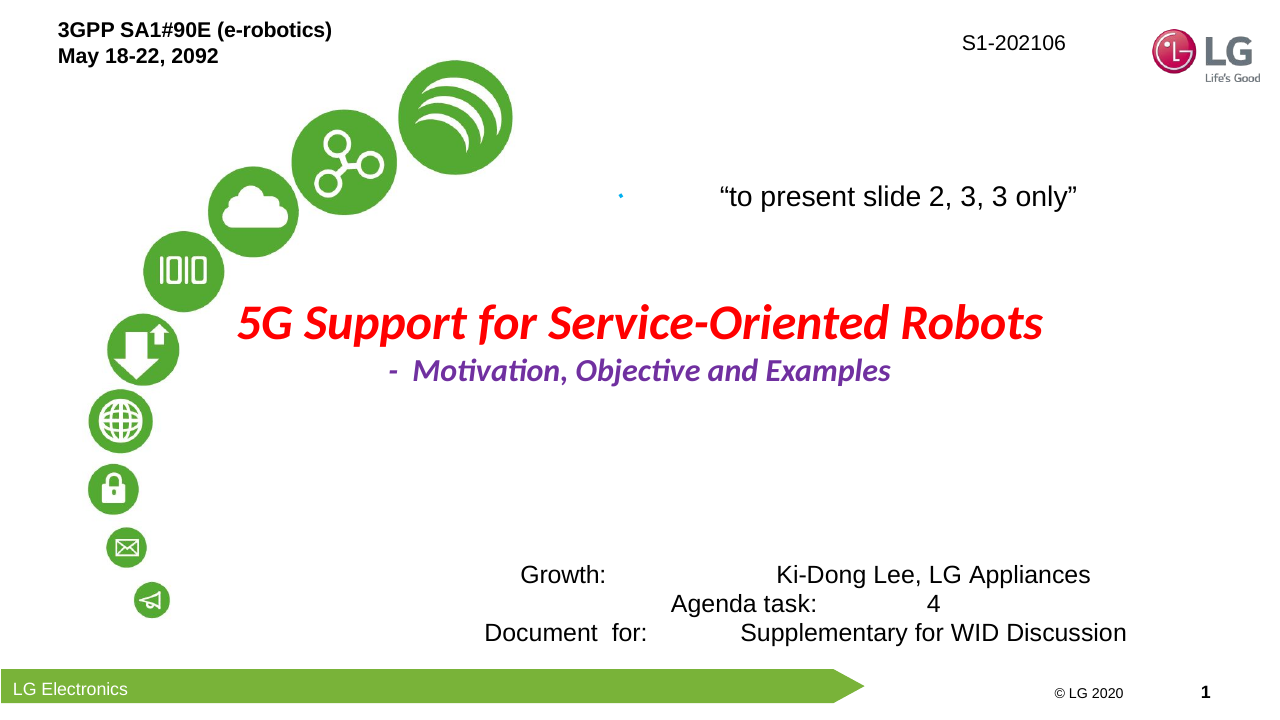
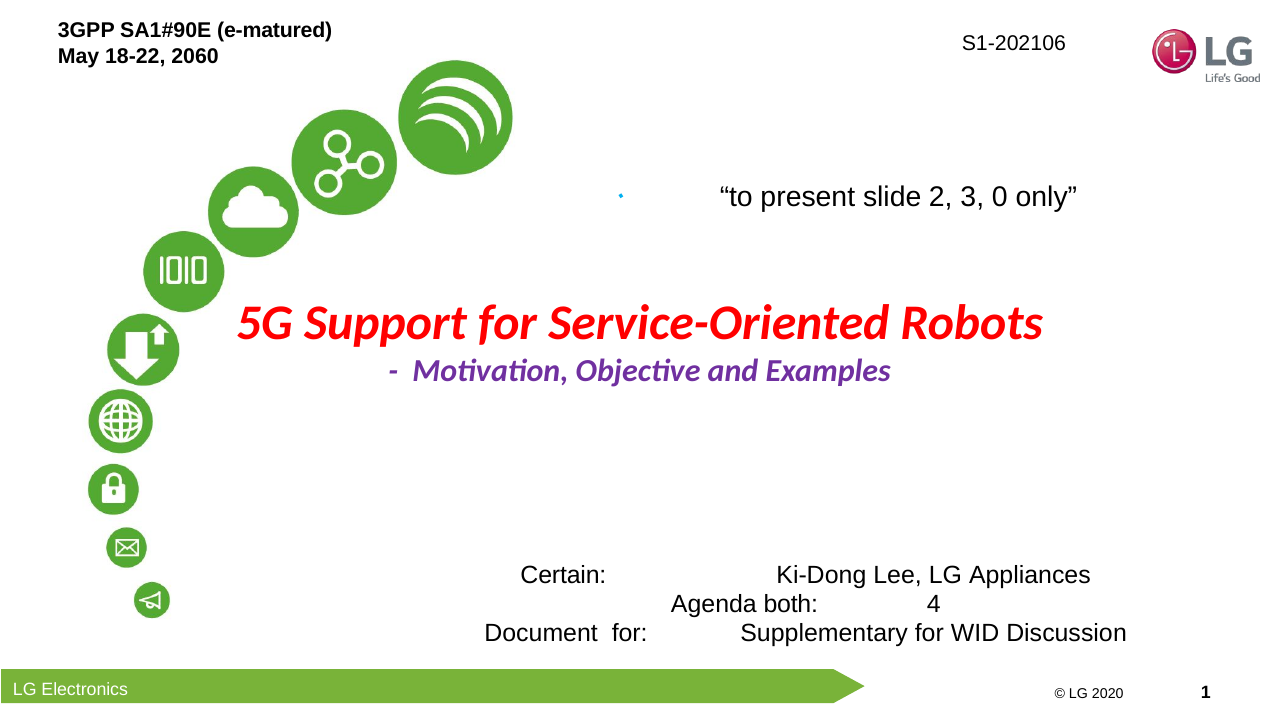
e-robotics: e-robotics -> e-matured (275, 31)
2092: 2092 -> 2060 (195, 56)
3 3: 3 -> 0 (1000, 197)
Growth: Growth -> Certain (563, 576)
task: task -> both (791, 605)
